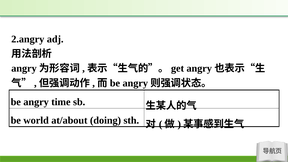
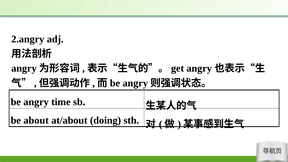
world: world -> about (36, 120)
